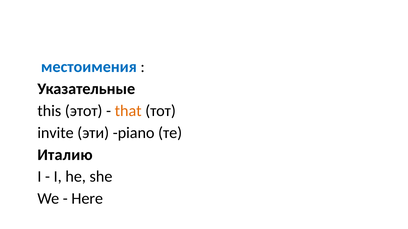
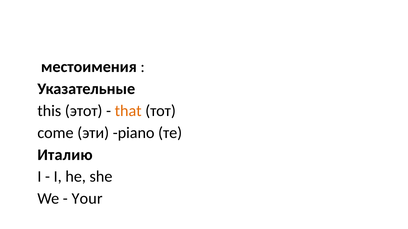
местоимения colour: blue -> black (89, 67)
invite: invite -> come (55, 133)
Here: Here -> Your (87, 199)
